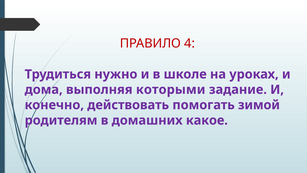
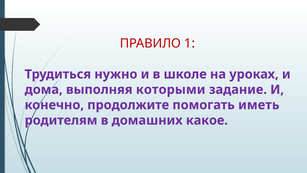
4: 4 -> 1 (190, 43)
действовать: действовать -> продолжите (128, 105)
зимой: зимой -> иметь (259, 105)
